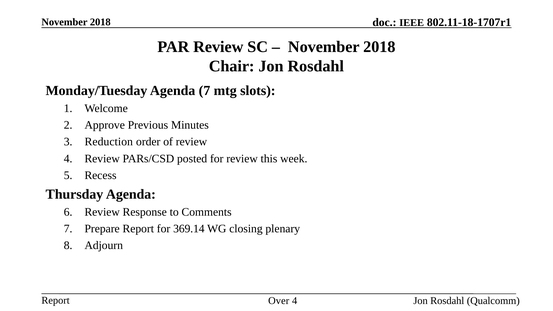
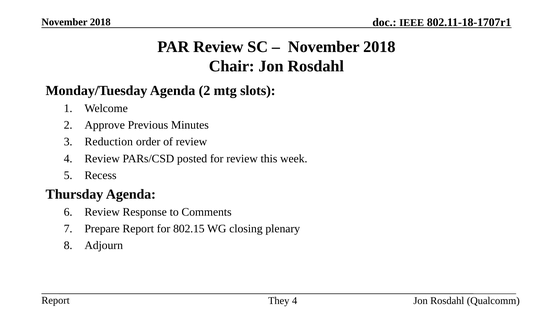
Agenda 7: 7 -> 2 (204, 91)
369.14: 369.14 -> 802.15 (189, 229)
Over: Over -> They (279, 301)
